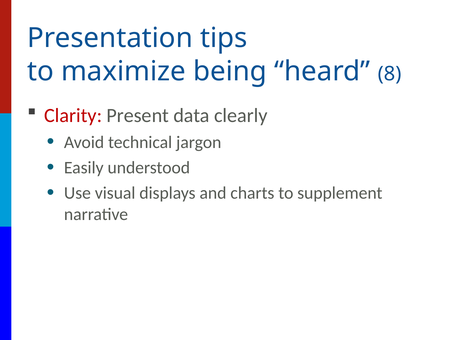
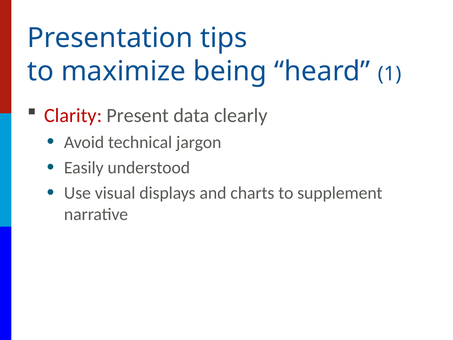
8: 8 -> 1 (390, 74)
